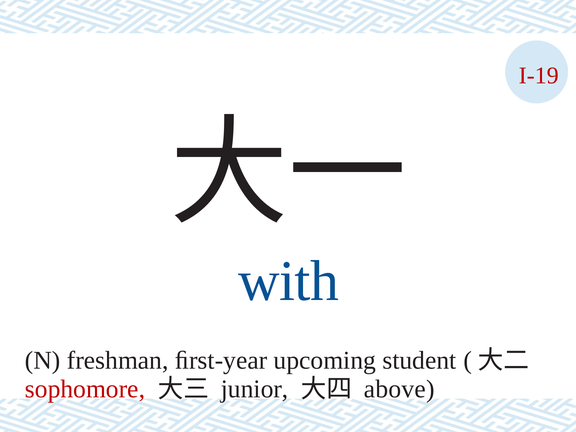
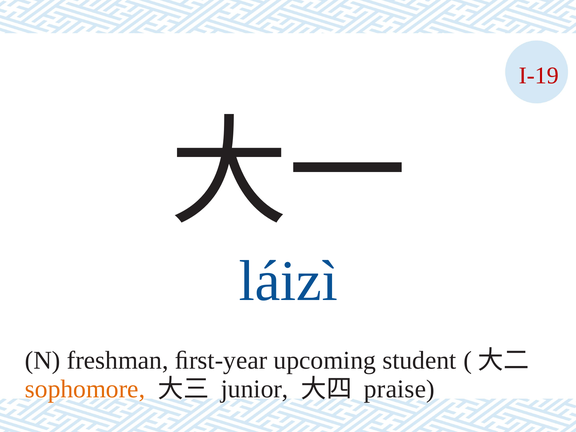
with: with -> láizì (288, 281)
sophomore colour: red -> orange (85, 389)
above: above -> praise (399, 389)
